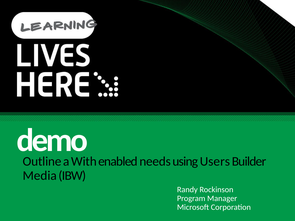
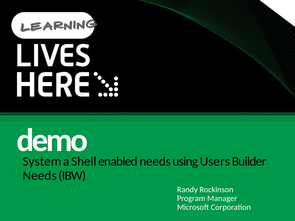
Outline: Outline -> System (42, 162)
With: With -> Shell (84, 162)
Media: Media -> Needs (40, 176)
